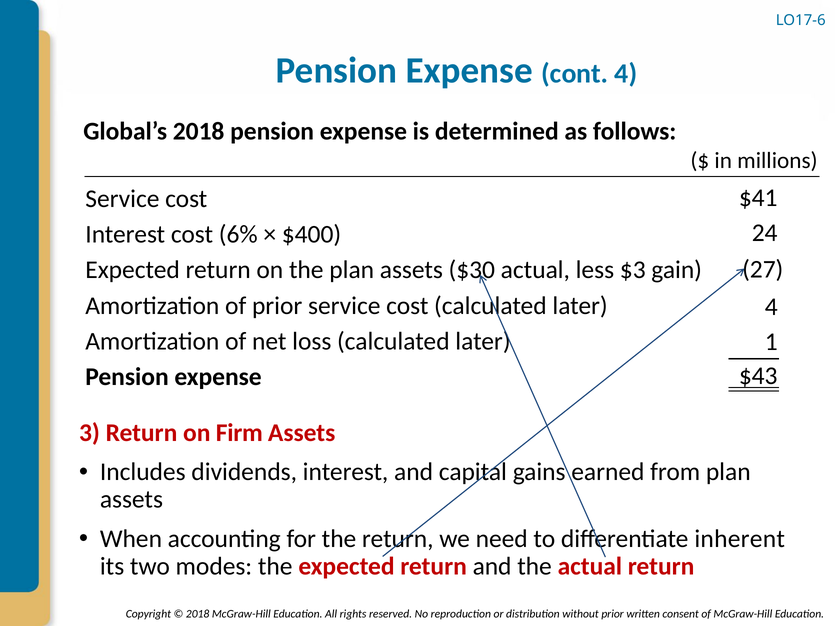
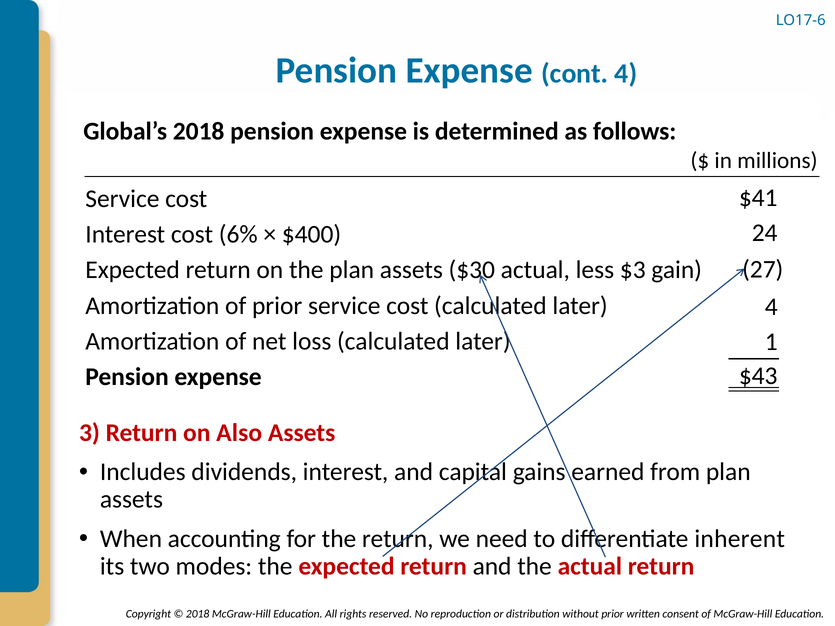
Firm: Firm -> Also (239, 433)
